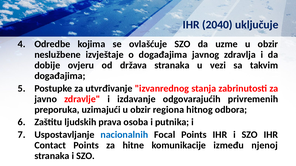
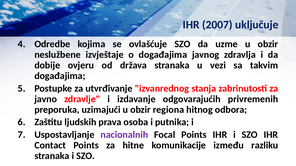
2040: 2040 -> 2007 (217, 25)
nacionalnih colour: blue -> purple (124, 135)
njenoj: njenoj -> razliku (265, 146)
